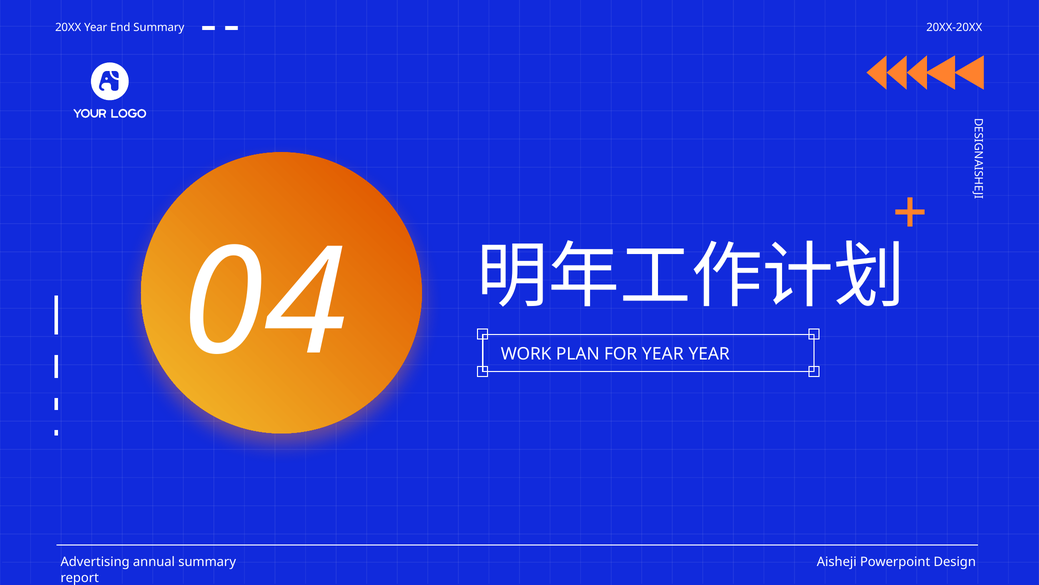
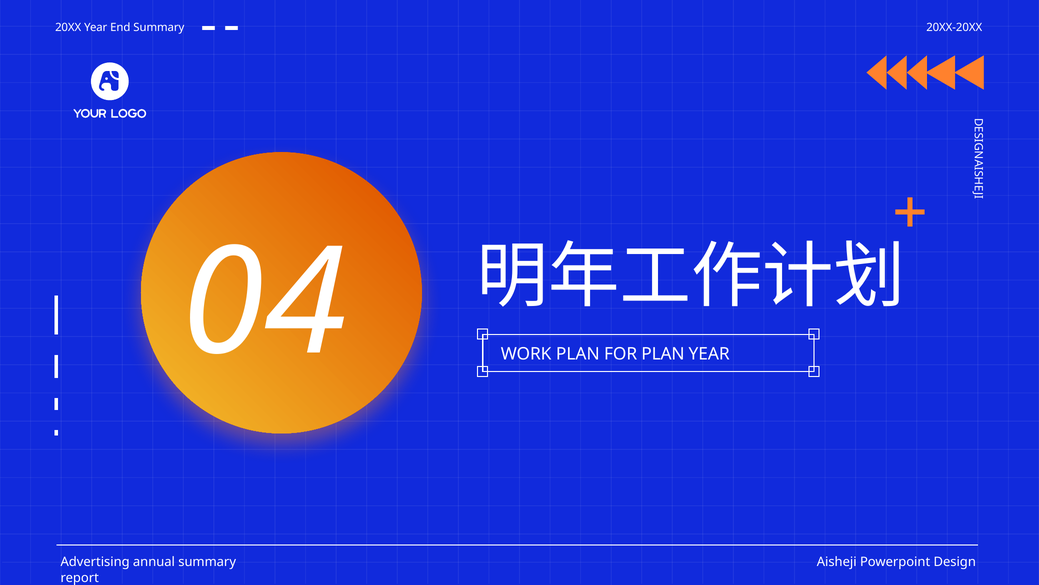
FOR YEAR: YEAR -> PLAN (663, 354)
